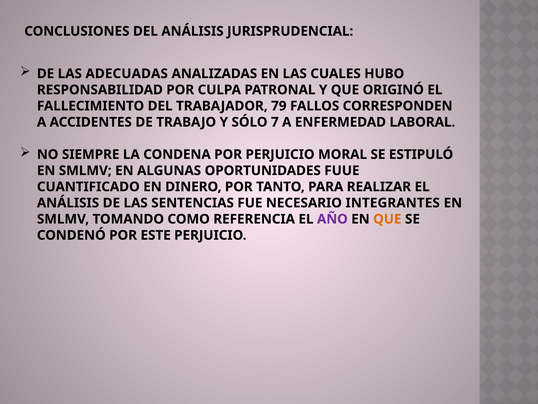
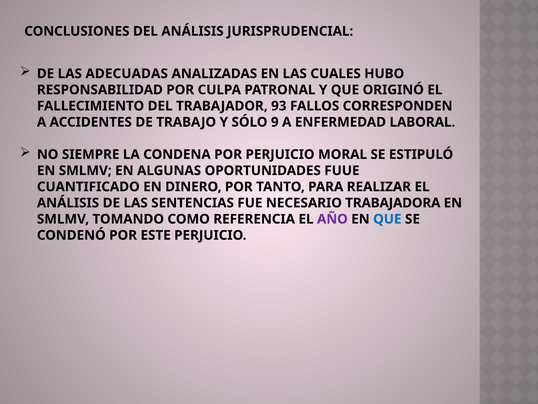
79: 79 -> 93 (279, 106)
7: 7 -> 9 (275, 122)
INTEGRANTES: INTEGRANTES -> TRABAJADORA (393, 203)
QUE colour: orange -> blue (387, 219)
